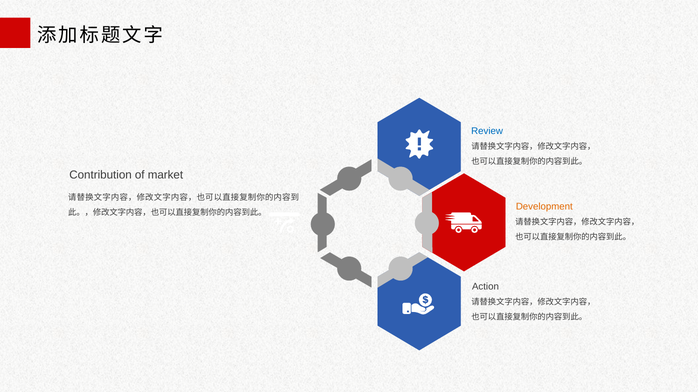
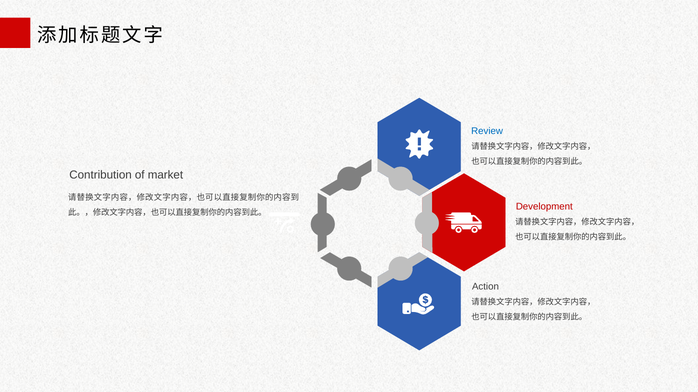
Development colour: orange -> red (544, 207)
